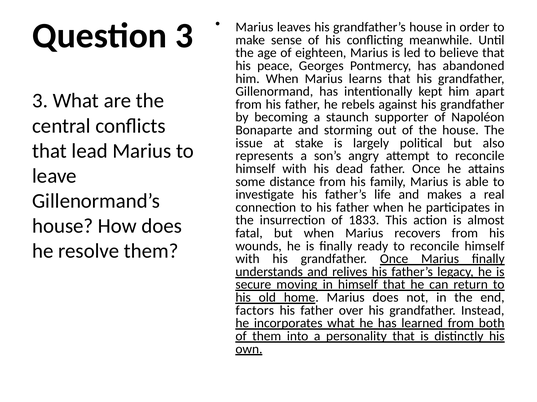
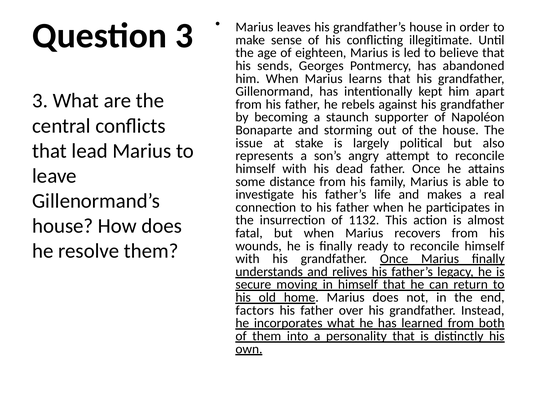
meanwhile: meanwhile -> illegitimate (441, 40)
peace: peace -> sends (275, 66)
1833: 1833 -> 1132 (364, 221)
